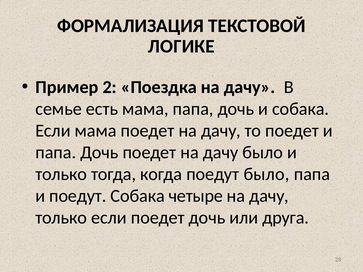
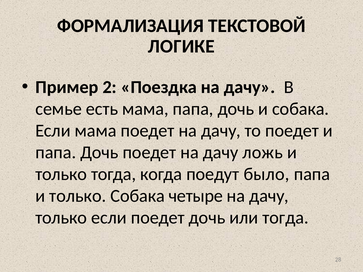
дачу было: было -> ложь (263, 153)
поедут: поедут -> только (78, 196)
или друга: друга -> тогда (286, 218)
